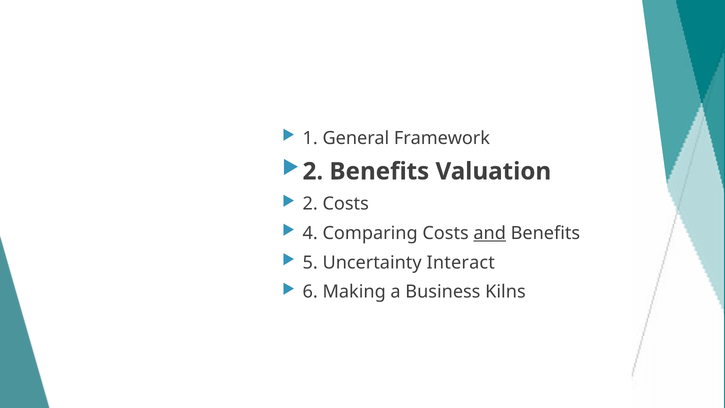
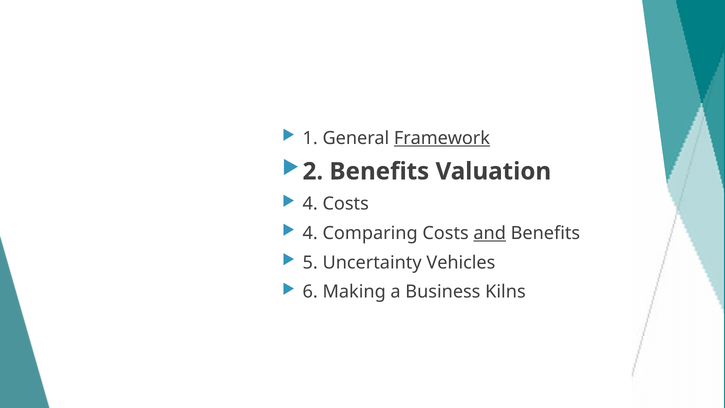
Framework underline: none -> present (442, 138)
2: 2 -> 4 (310, 204)
Interact: Interact -> Vehicles (461, 262)
